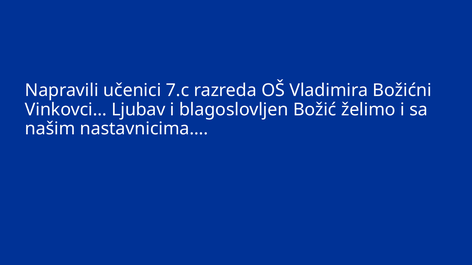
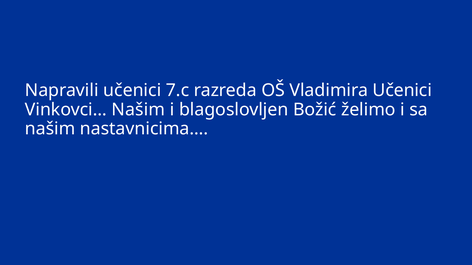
Vladimira Božićni: Božićni -> Učenici (402, 91)
Vinkovci… Ljubav: Ljubav -> Našim (138, 110)
